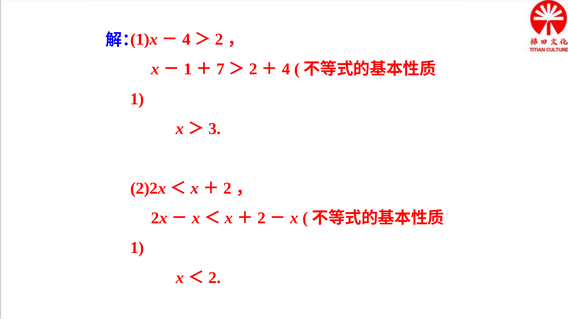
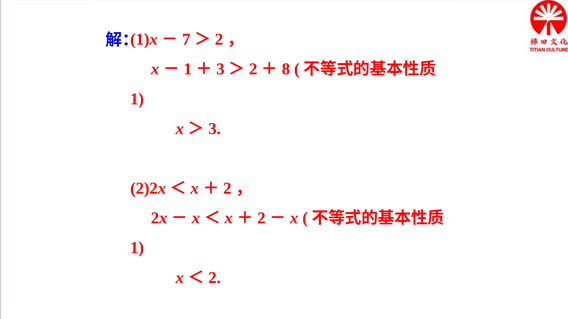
4: 4 -> 7 (186, 39)
7: 7 -> 3 (220, 69)
4: 4 -> 8 (286, 69)
